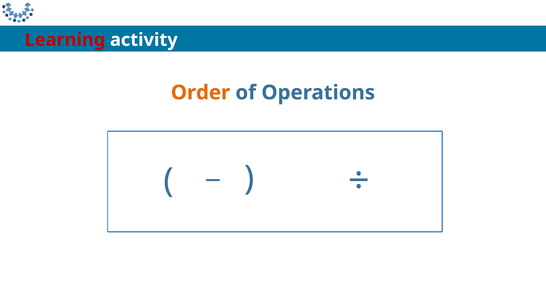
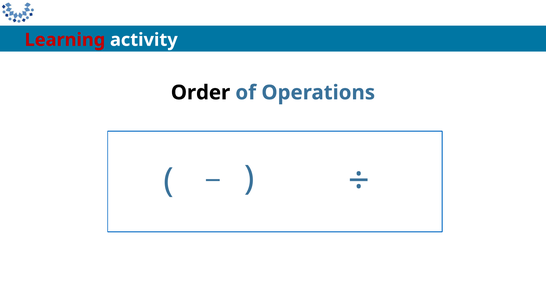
Order colour: orange -> black (200, 93)
